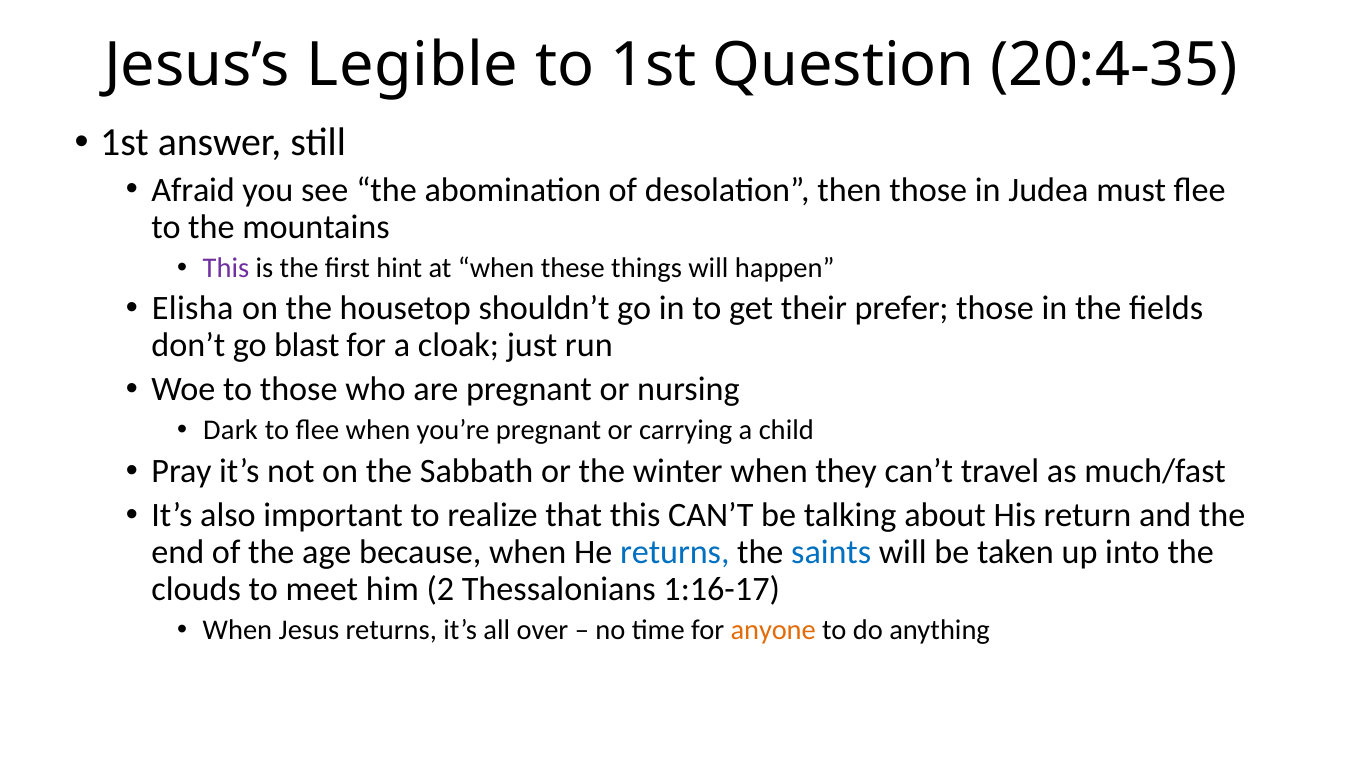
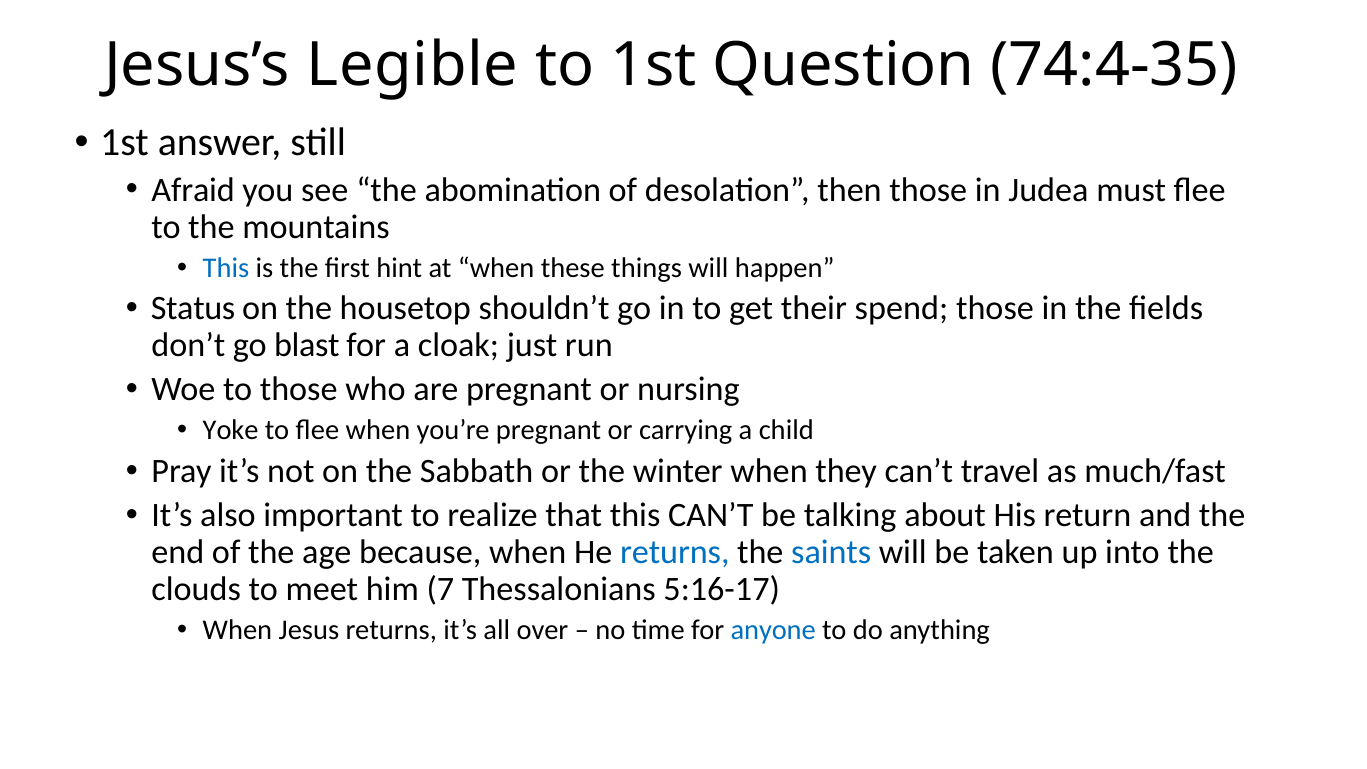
20:4-35: 20:4-35 -> 74:4-35 (1114, 66)
This colour: purple -> blue (226, 268)
Elisha: Elisha -> Status (193, 309)
prefer: prefer -> spend (901, 309)
Dark: Dark -> Yoke (231, 431)
2: 2 -> 7 (440, 589)
1:16-17: 1:16-17 -> 5:16-17 (722, 589)
anyone colour: orange -> blue (773, 630)
